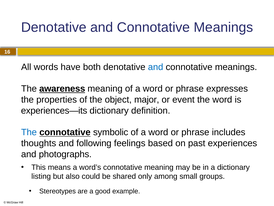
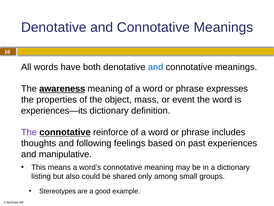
major: major -> mass (147, 99)
The colour: blue -> purple (29, 132)
symbolic: symbolic -> reinforce (111, 132)
photographs: photographs -> manipulative (65, 154)
